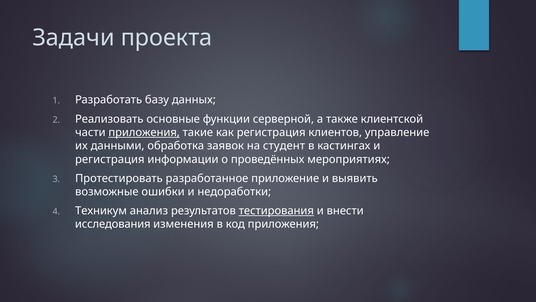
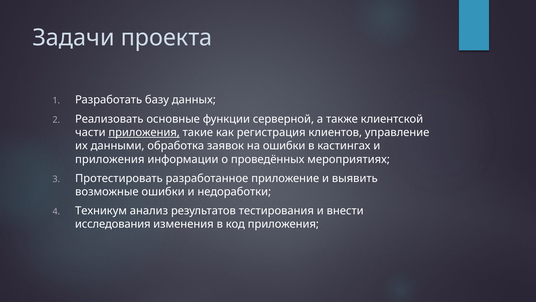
на студент: студент -> ошибки (284, 146)
регистрация: регистрация -> приложения (110, 159)
тестирования underline: present -> none (276, 210)
